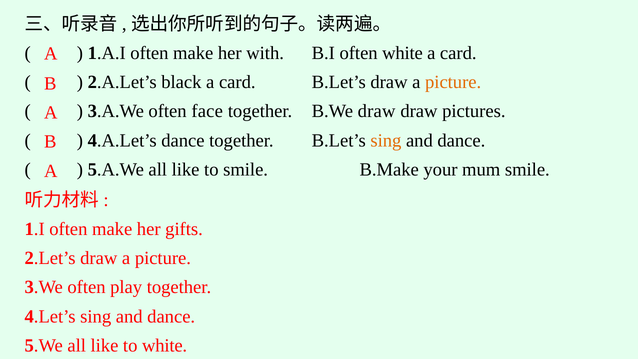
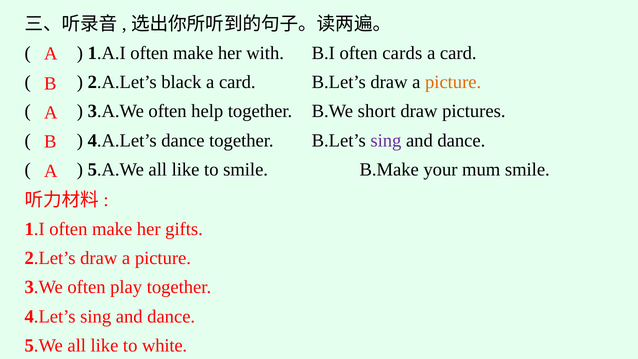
often white: white -> cards (402, 53)
face: face -> help (207, 111)
B.We draw: draw -> short (377, 111)
sing colour: orange -> purple (386, 140)
